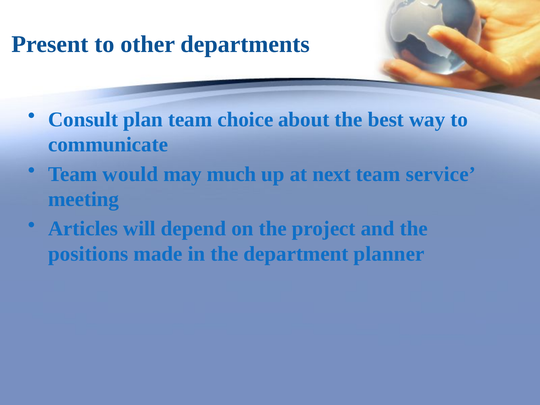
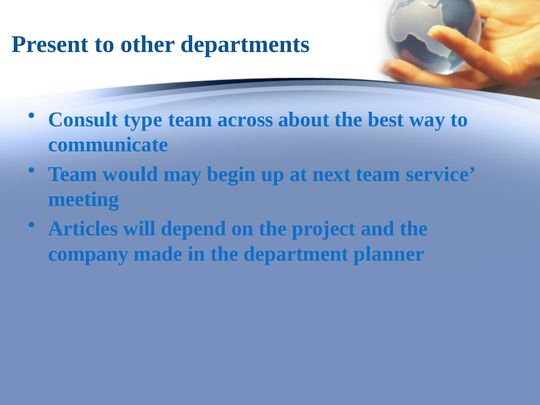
plan: plan -> type (143, 119)
choice: choice -> across (245, 119)
much: much -> begin (231, 174)
positions: positions -> company (88, 254)
